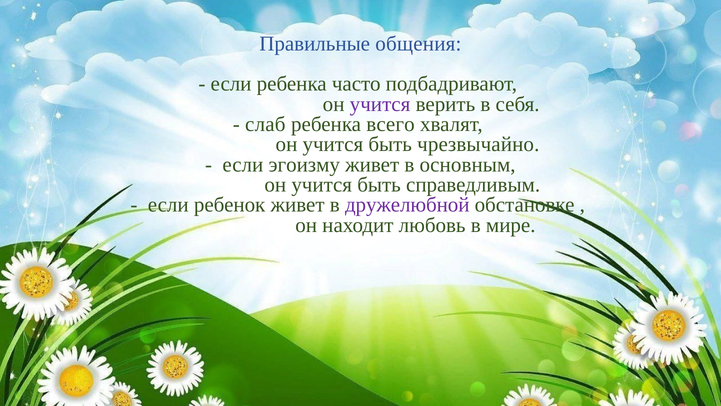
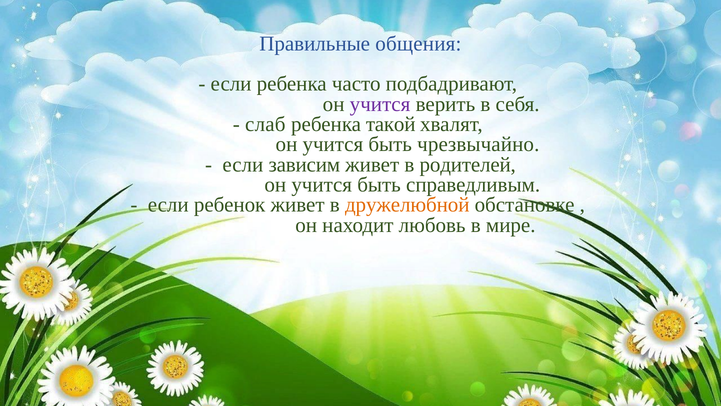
всего: всего -> такой (391, 124)
эгоизму: эгоизму -> зависим (304, 164)
основным: основным -> родителей (468, 164)
дружелюбной colour: purple -> orange (407, 205)
